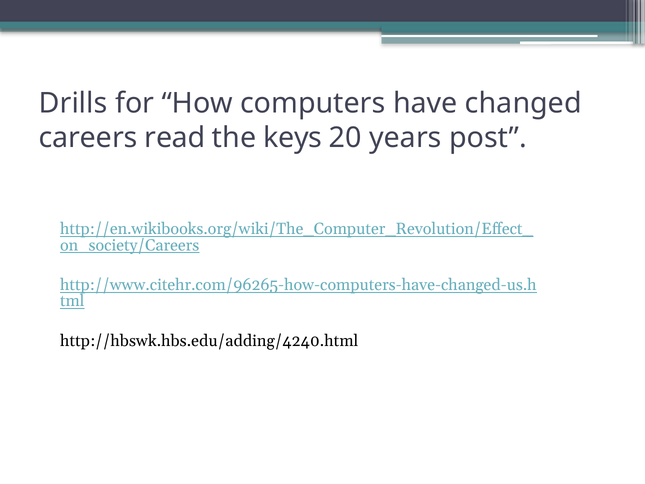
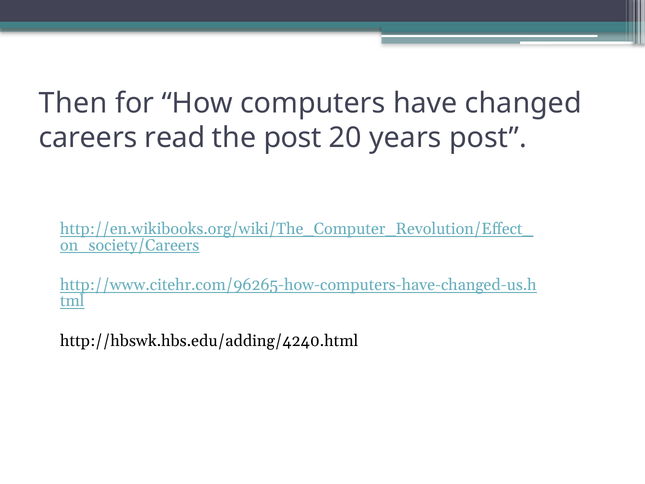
Drills: Drills -> Then (73, 103)
the keys: keys -> post (293, 138)
